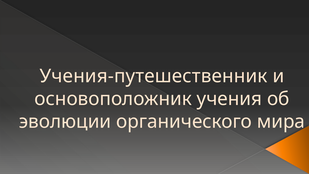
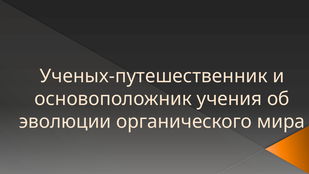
Учения-путешественник: Учения-путешественник -> Ученых-путешественник (154, 76)
